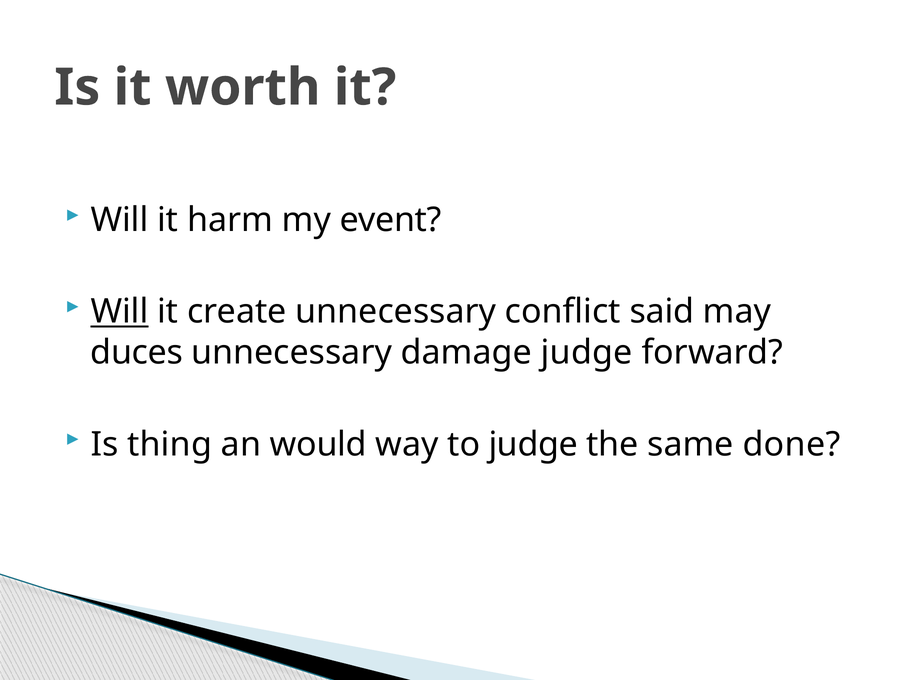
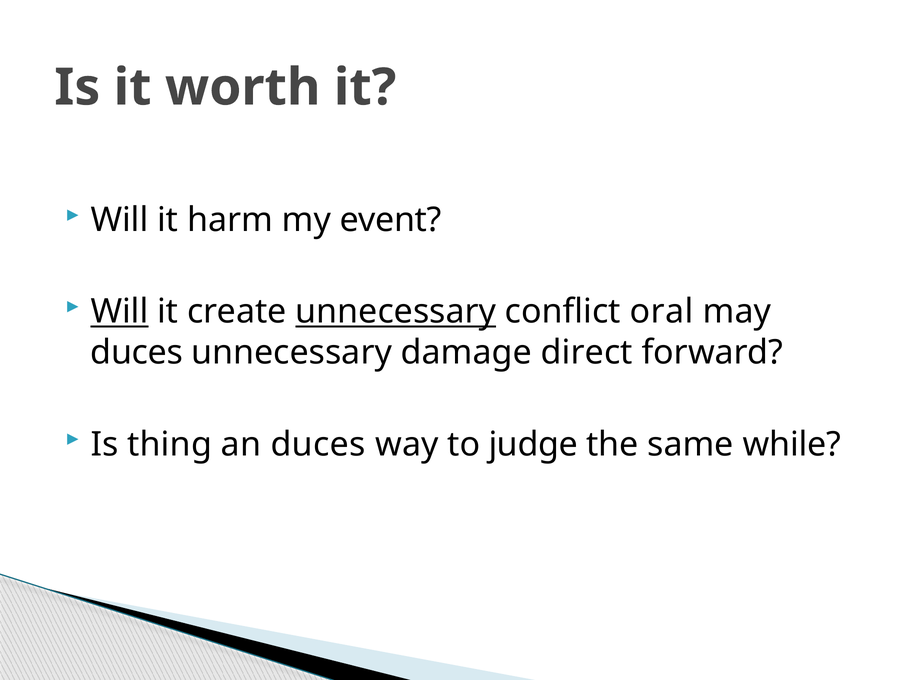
unnecessary underline: none -> present (396, 312)
said: said -> oral (662, 312)
damage judge: judge -> direct (587, 353)
an would: would -> duces (318, 444)
done: done -> while (792, 444)
